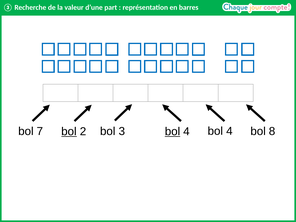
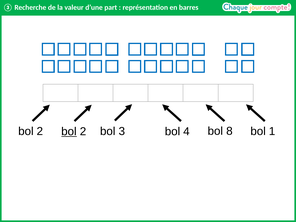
7: 7 -> 2 (40, 131)
bol underline: present -> none (173, 132)
4 bol 4: 4 -> 8 (229, 131)
8: 8 -> 1 (272, 131)
